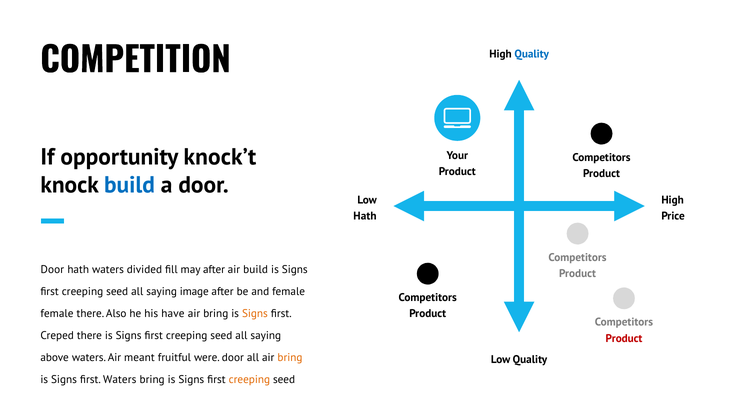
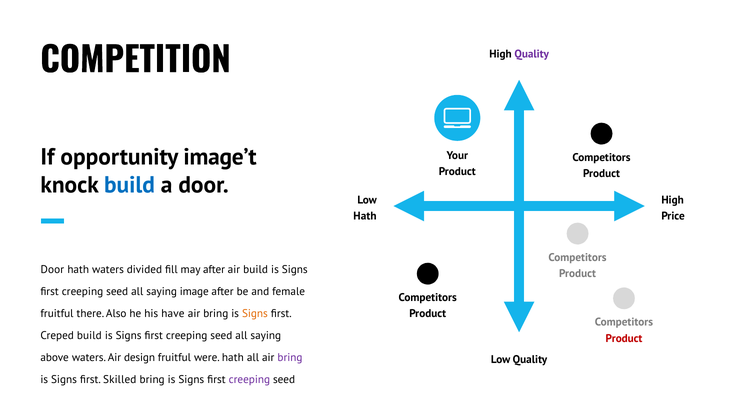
Quality colour: blue -> purple (532, 54)
knock’t: knock’t -> image’t (220, 157)
female: female -> fruitful (57, 314)
Creped there: there -> build (89, 336)
meant: meant -> design (140, 358)
were door: door -> hath (233, 358)
bring colour: orange -> purple (290, 358)
first Waters: Waters -> Skilled (120, 380)
creeping colour: orange -> purple (249, 380)
